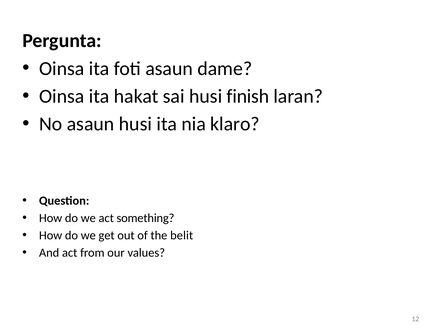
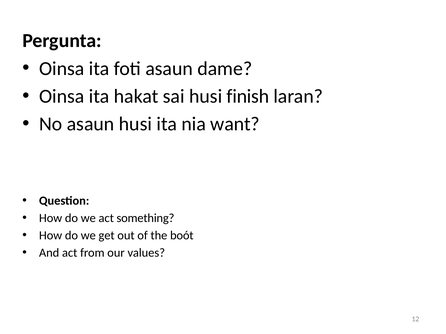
klaro: klaro -> want (235, 124)
belit: belit -> boót (182, 236)
